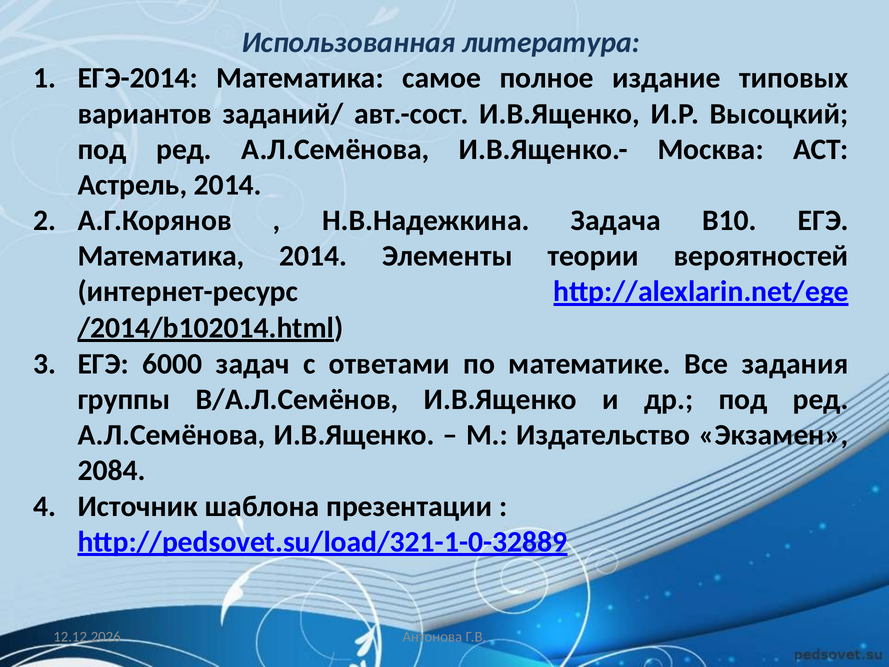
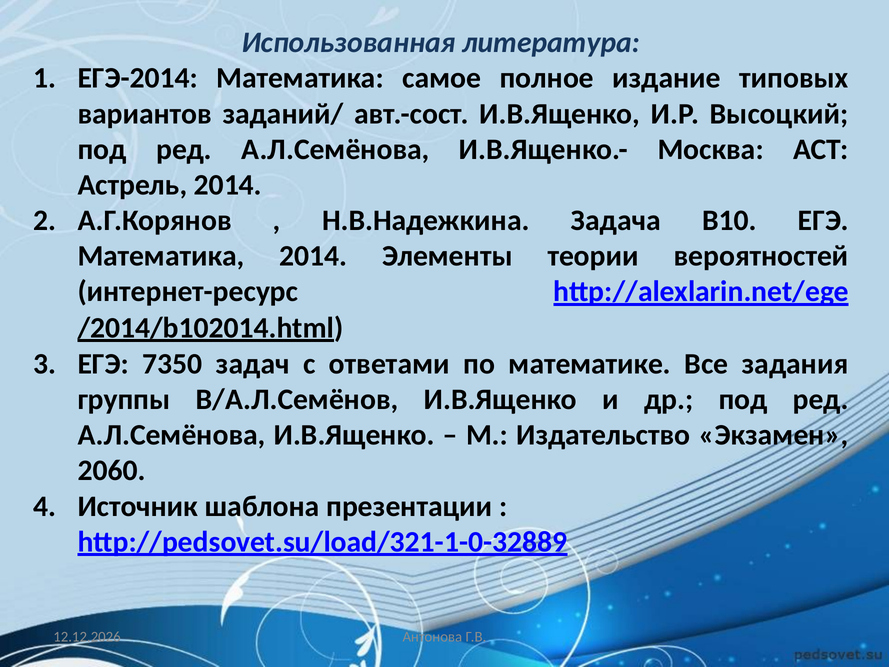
6000: 6000 -> 7350 (172, 364)
2084: 2084 -> 2060 (112, 471)
